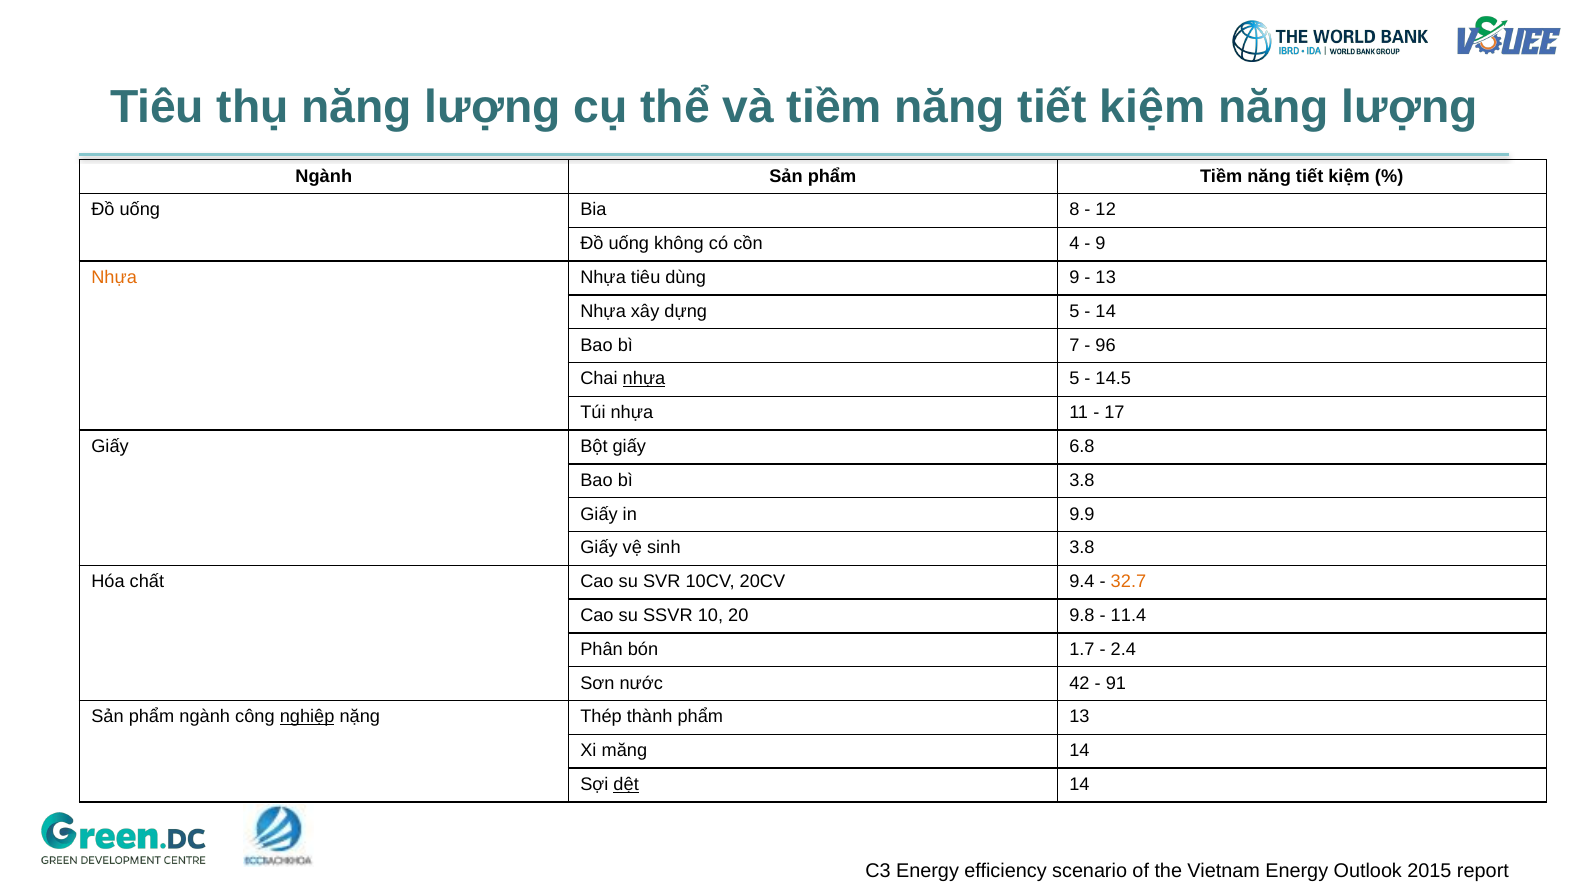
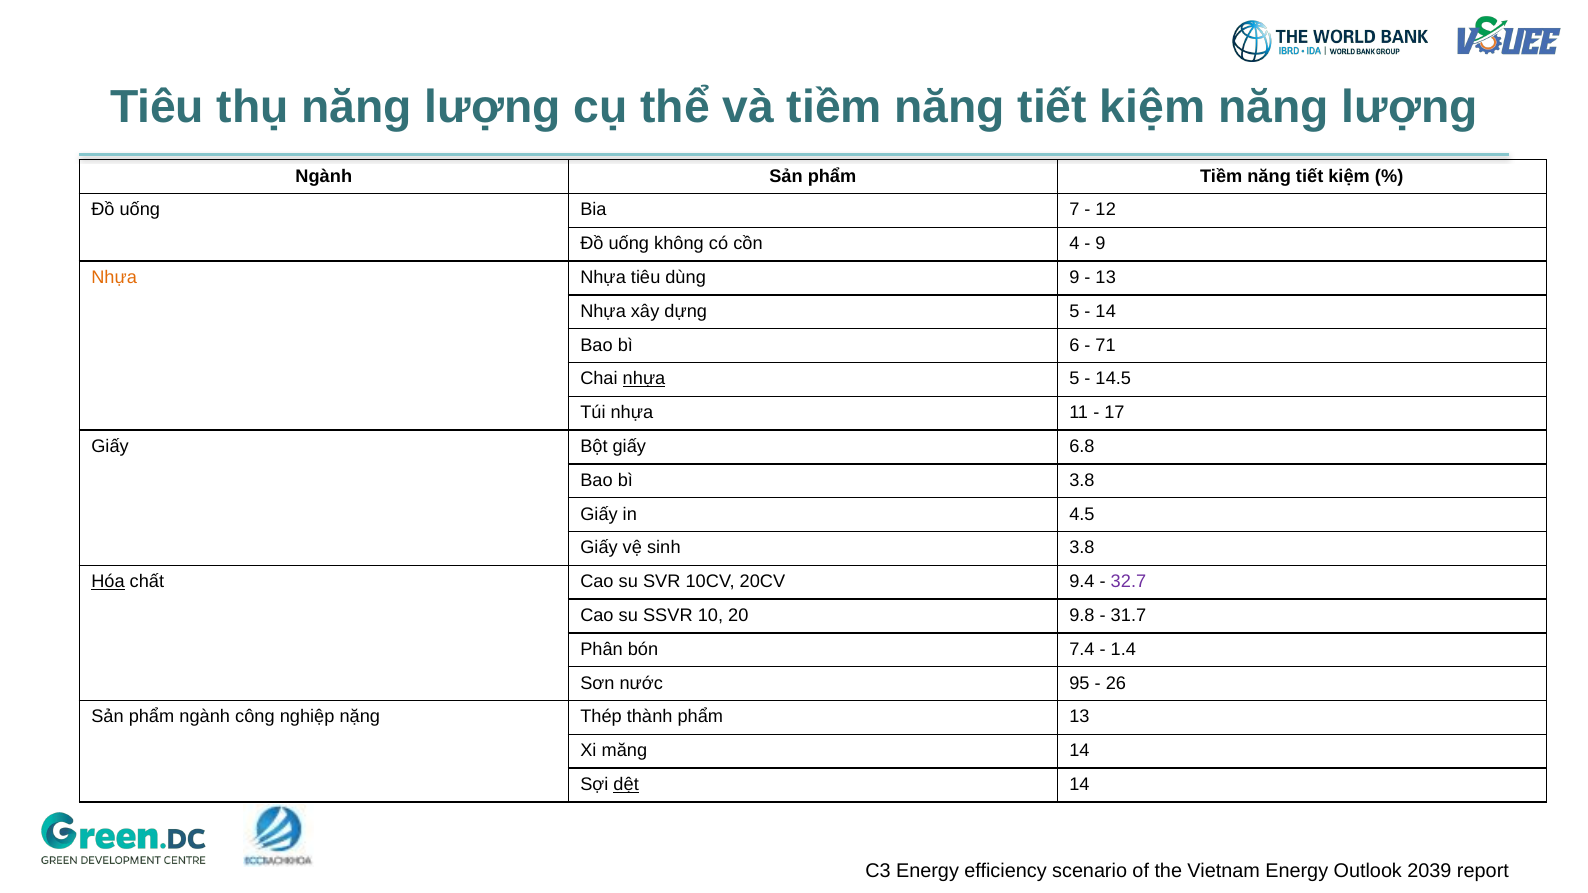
8: 8 -> 7 (1074, 210)
7: 7 -> 6 (1074, 345)
96: 96 -> 71 (1106, 345)
9.9: 9.9 -> 4.5 (1082, 514)
Hóa underline: none -> present (108, 582)
32.7 colour: orange -> purple (1128, 582)
11.4: 11.4 -> 31.7 (1128, 616)
1.7: 1.7 -> 7.4 (1082, 649)
2.4: 2.4 -> 1.4 (1123, 649)
42: 42 -> 95 (1079, 683)
91: 91 -> 26 (1116, 683)
nghiệp underline: present -> none (307, 717)
2015: 2015 -> 2039 (1429, 871)
